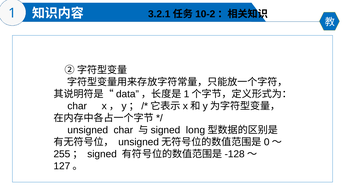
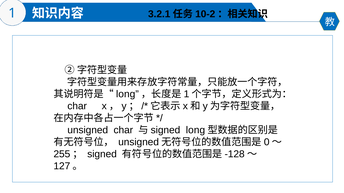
data: data -> long (127, 94)
